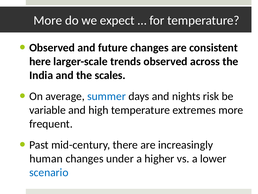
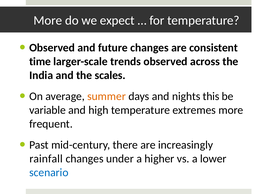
here: here -> time (40, 61)
summer colour: blue -> orange (107, 96)
risk: risk -> this (211, 96)
human: human -> rainfall (46, 158)
